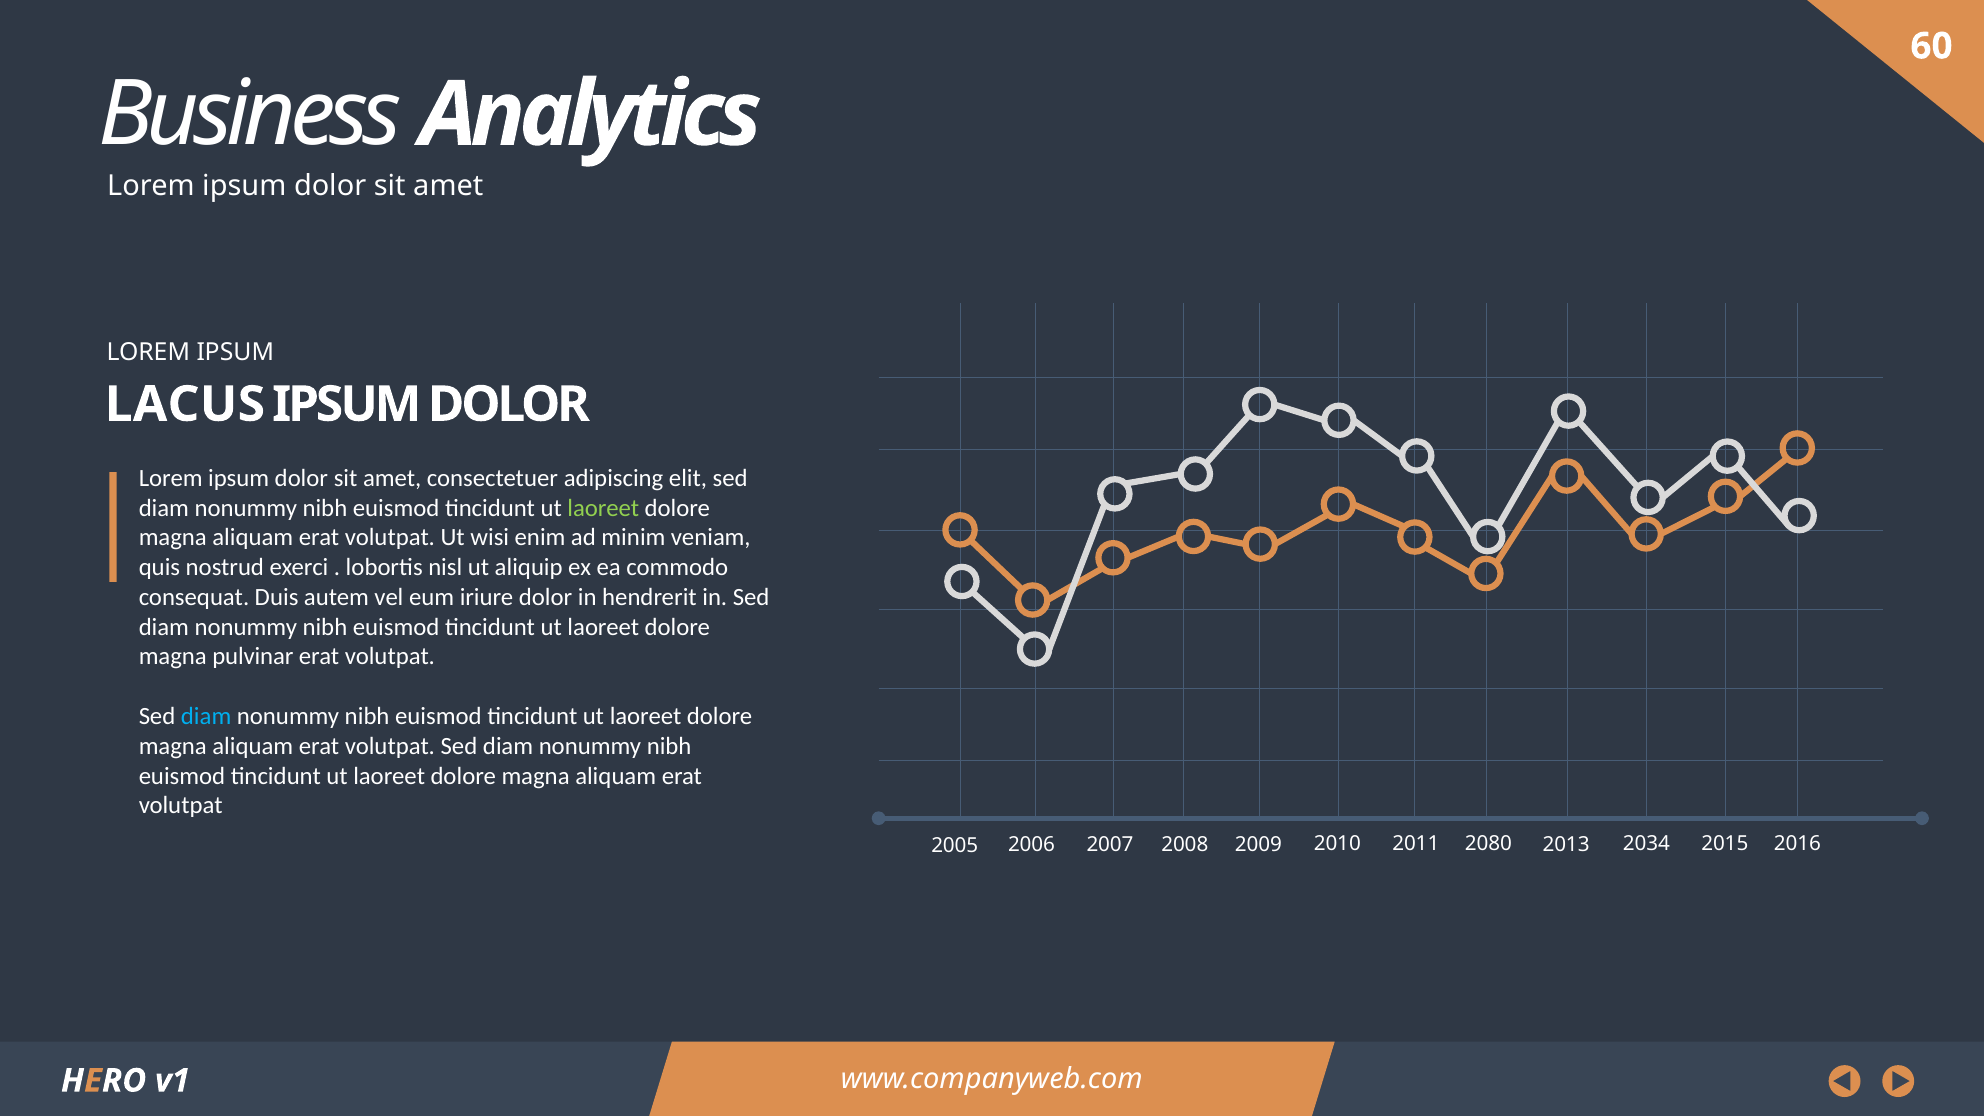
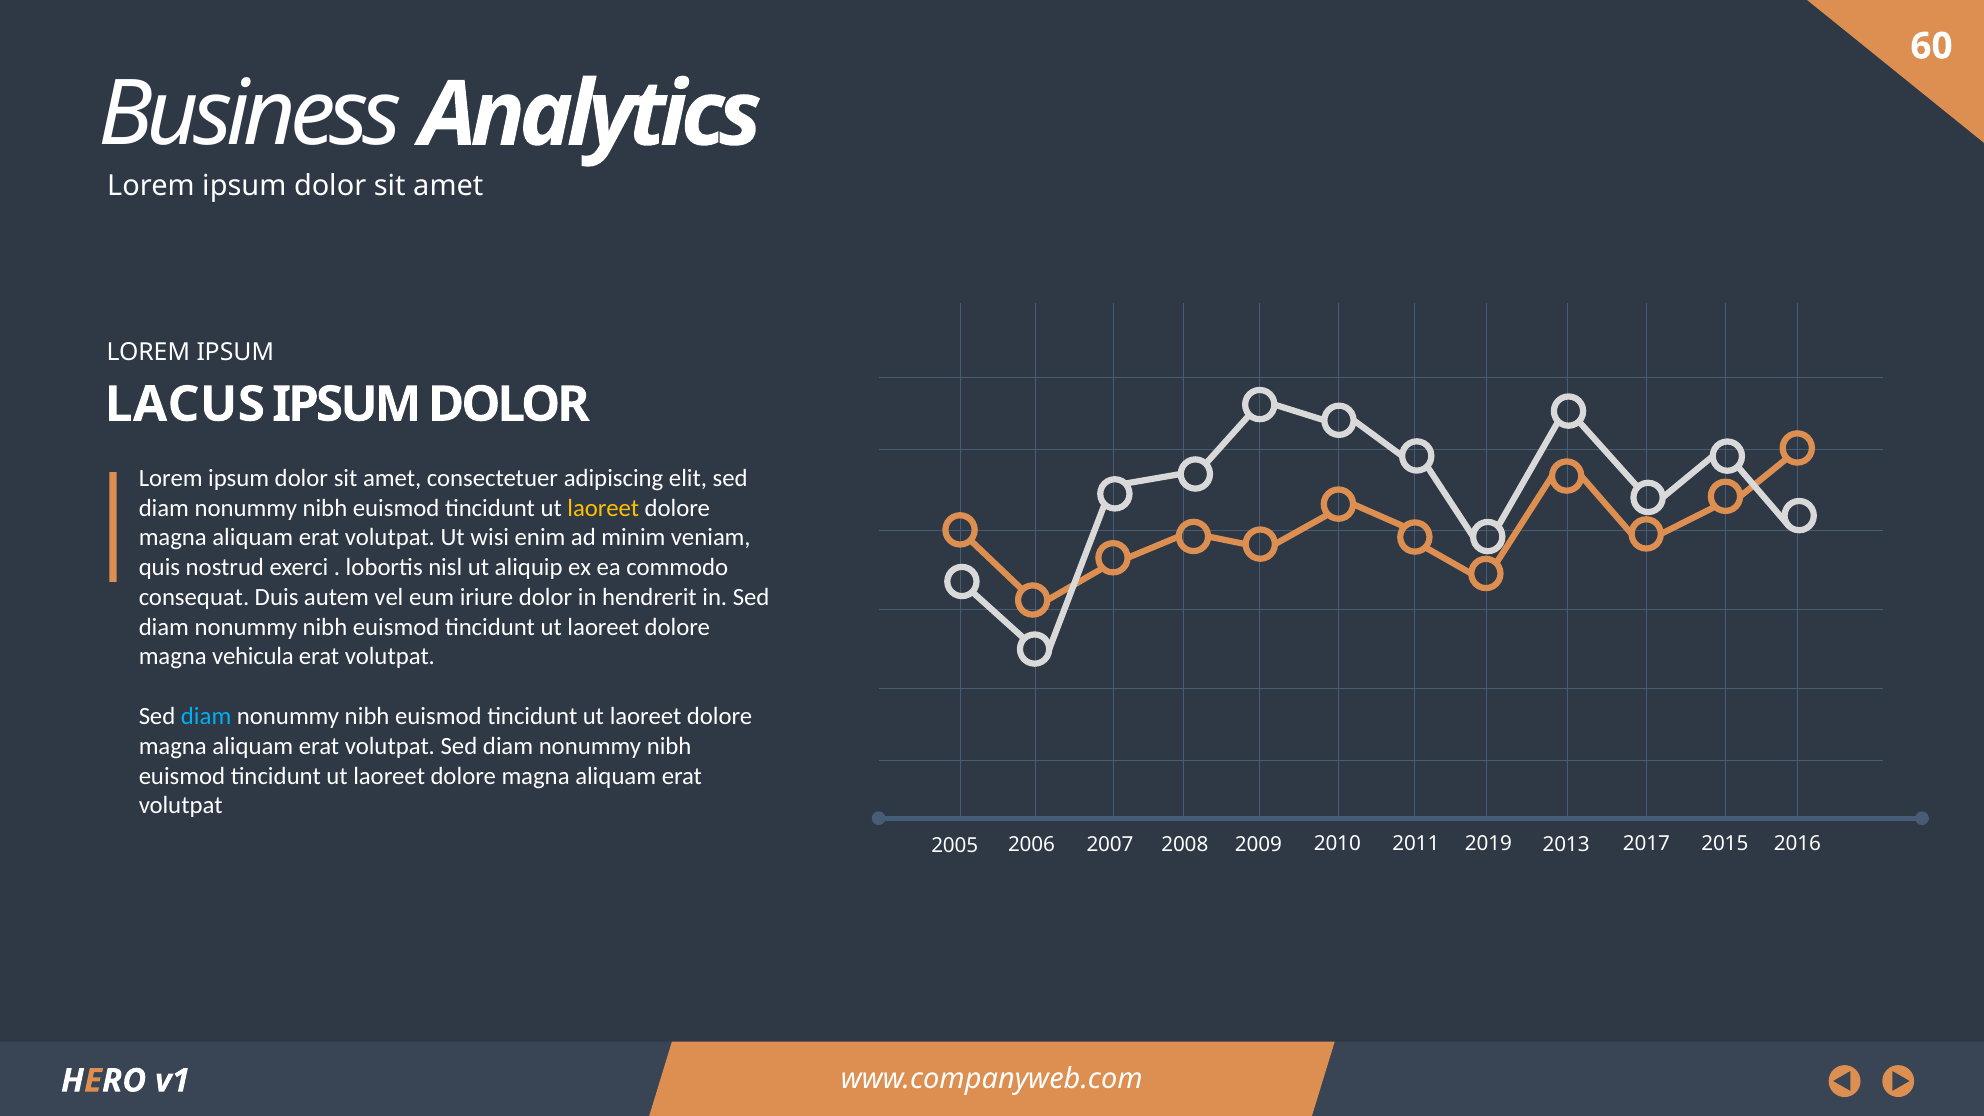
laoreet colour: light green -> yellow (603, 508)
pulvinar: pulvinar -> vehicula (253, 657)
2080: 2080 -> 2019 (1489, 843)
2034: 2034 -> 2017 (1646, 844)
